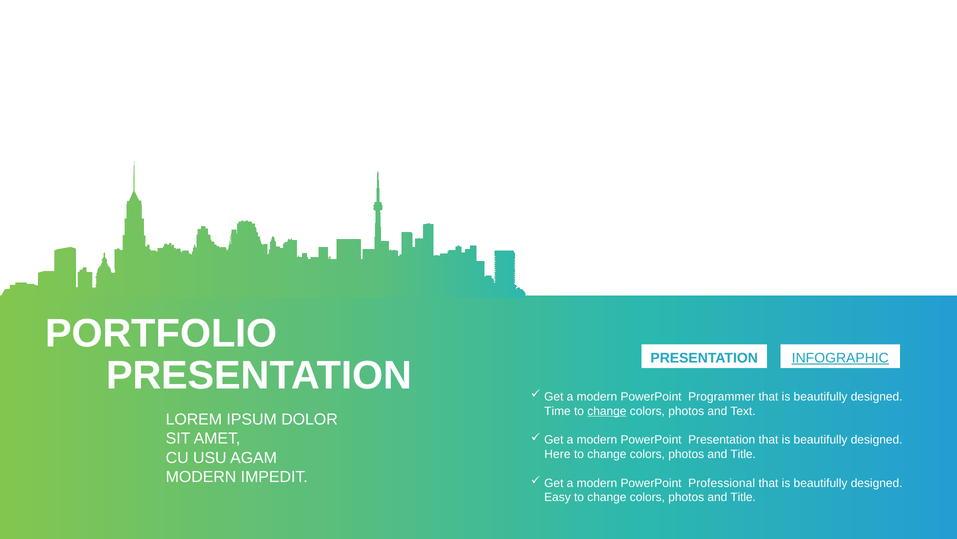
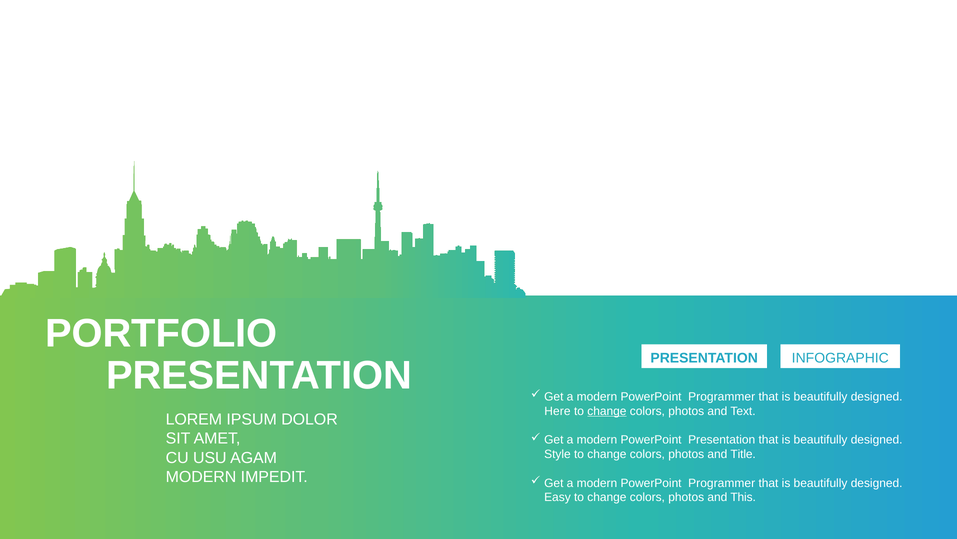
INFOGRAPHIC underline: present -> none (840, 357)
Time: Time -> Here (557, 411)
Here: Here -> Style (558, 454)
Professional: Professional -> Programmer (722, 482)
Title: Title -> This (743, 497)
